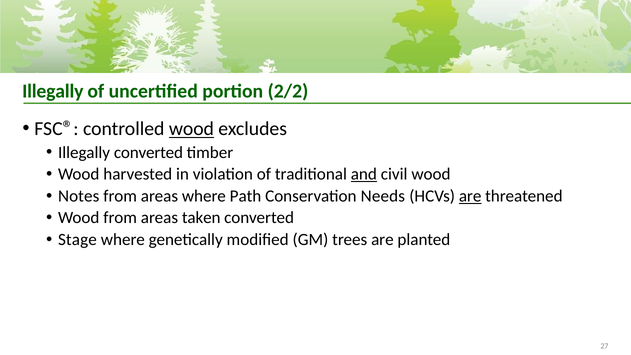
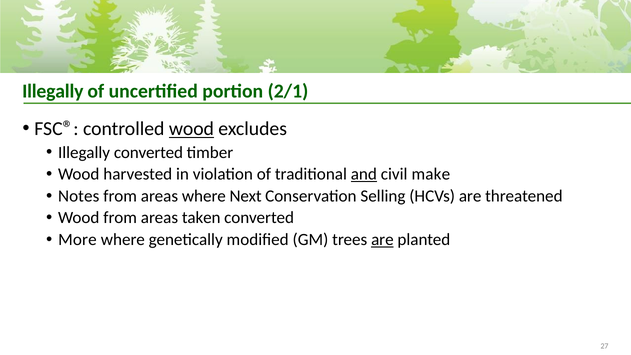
2/2: 2/2 -> 2/1 (288, 91)
civil wood: wood -> make (431, 174)
Path: Path -> Next (246, 196)
Needs: Needs -> Selling (383, 196)
are underline: present -> none (470, 196)
Stage: Stage -> More (77, 240)
are underline: none -> present (382, 240)
